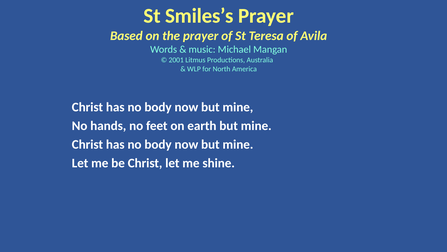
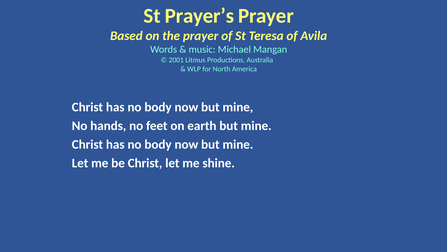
Smiles’s: Smiles’s -> Prayer’s (199, 16)
